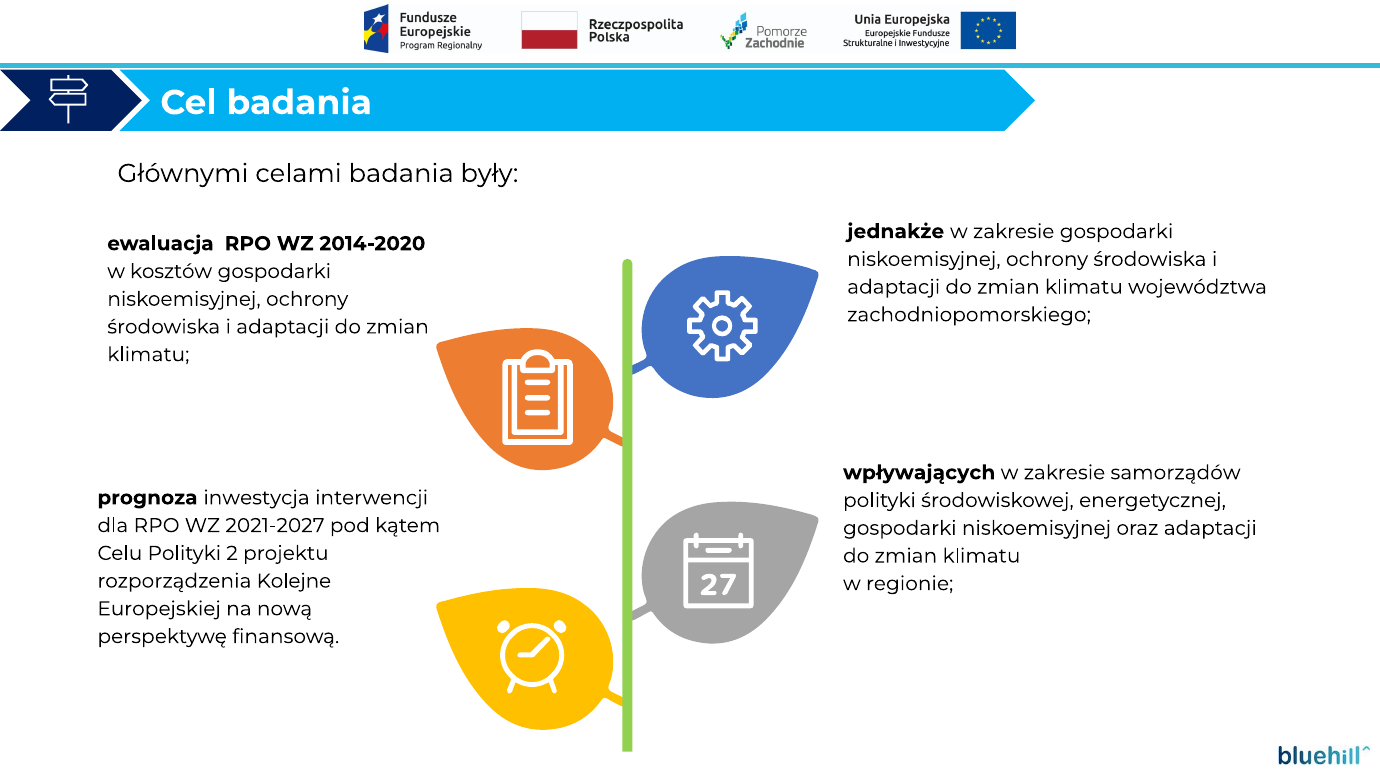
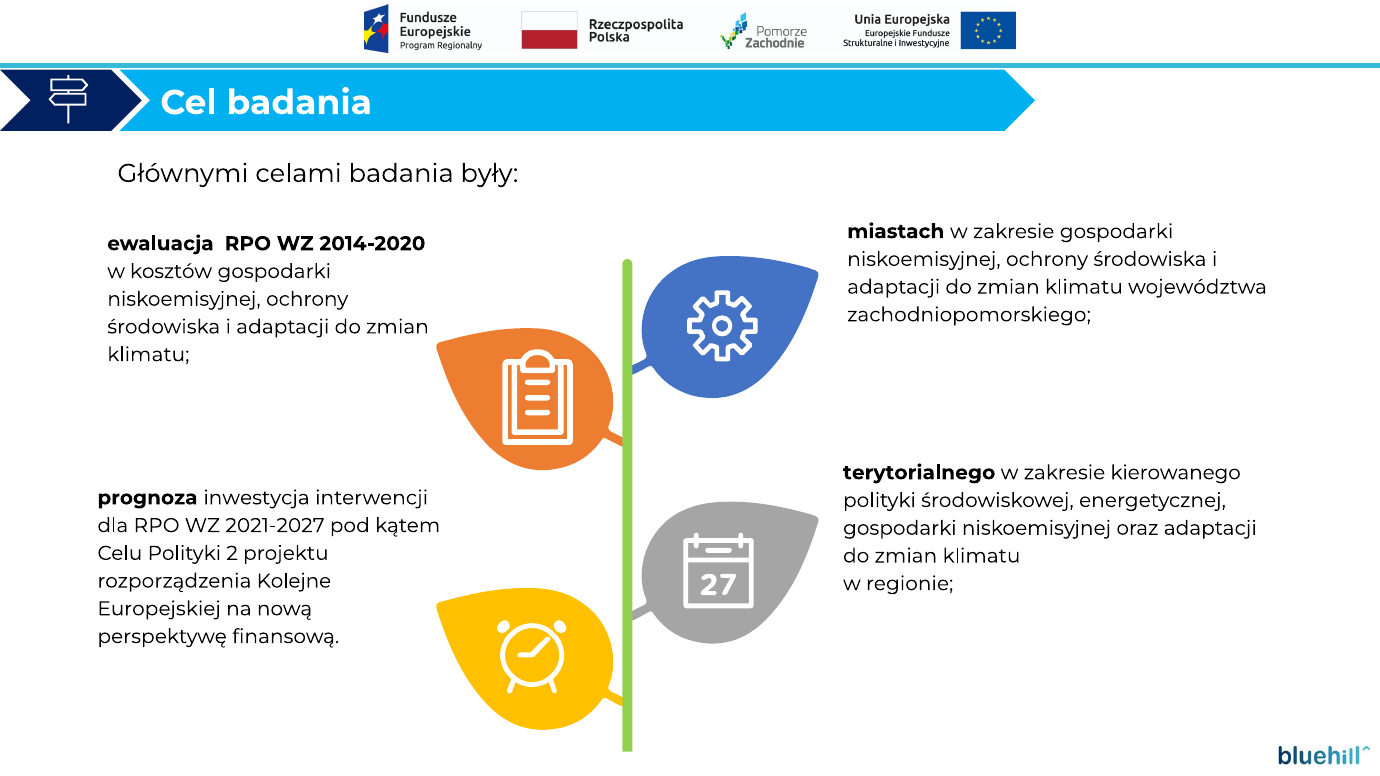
jednakże: jednakże -> miastach (896, 232)
wpływających: wpływających -> terytorialnego (919, 473)
samorządów: samorządów -> kierowanego (1176, 473)
